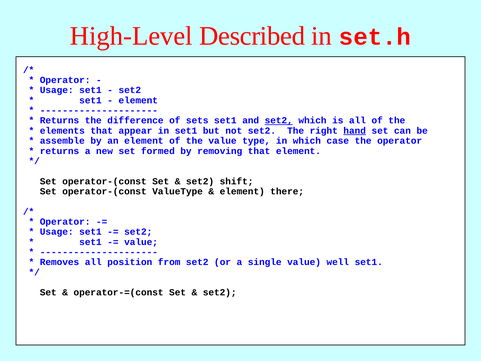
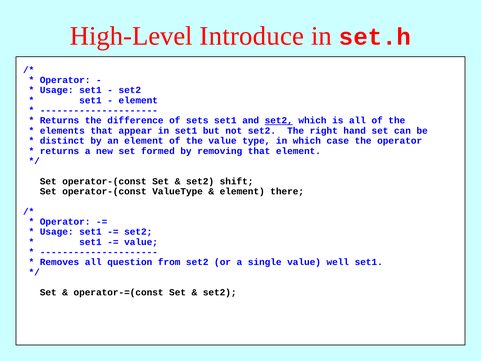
Described: Described -> Introduce (252, 36)
hand underline: present -> none (355, 131)
assemble: assemble -> distinct (62, 141)
position: position -> question (130, 262)
